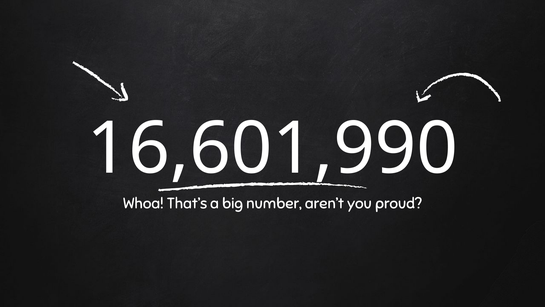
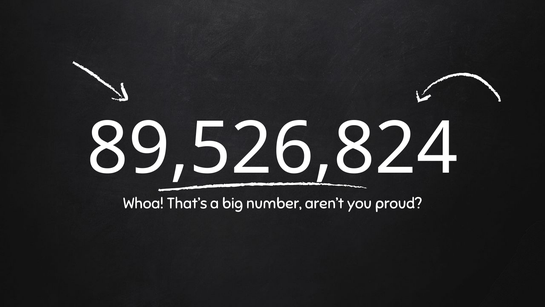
16,601,990: 16,601,990 -> 89,526,824 (272, 149)
